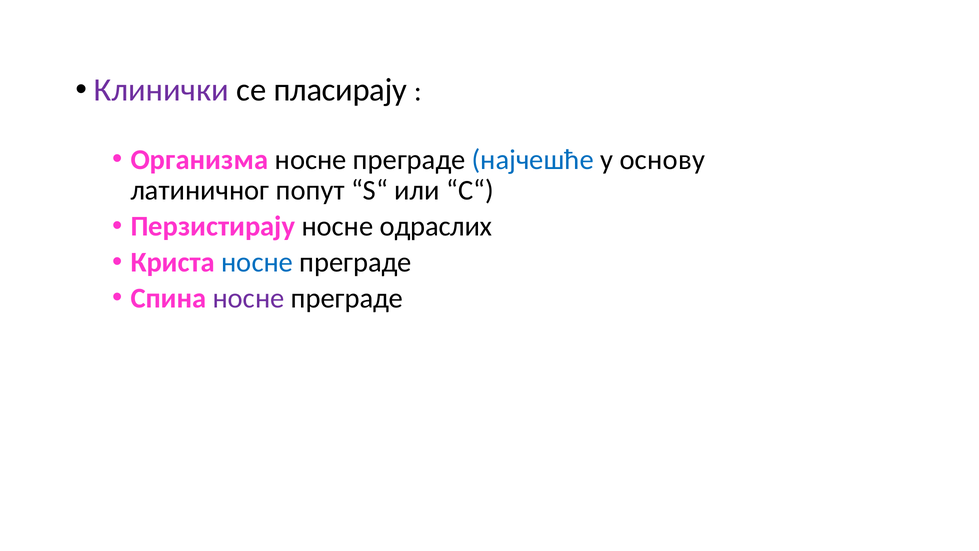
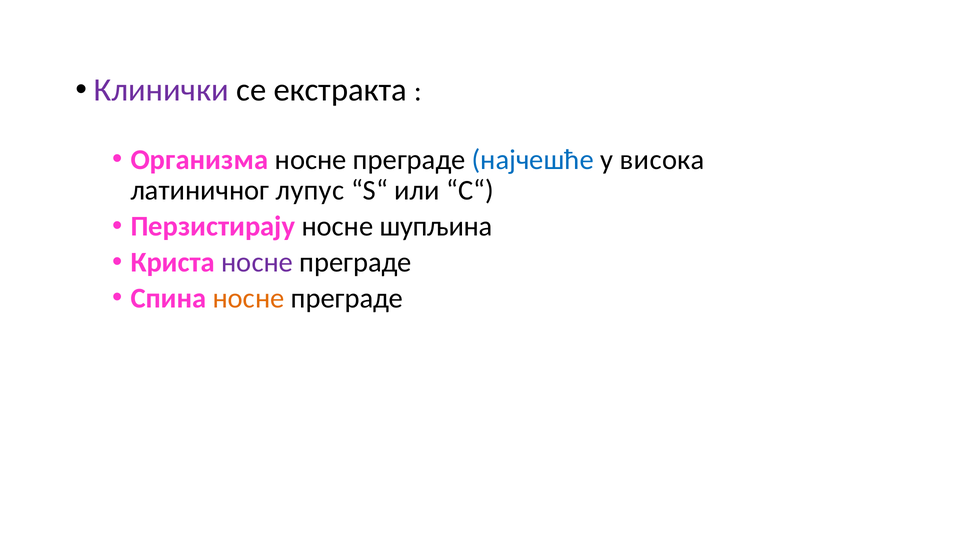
пласирају: пласирају -> екстракта (340, 90)
основу: основу -> висока (662, 160)
попут: попут -> лупус (310, 190)
одраслих: одраслих -> шупљина (436, 226)
носне colour: blue -> purple (257, 262)
носне colour: purple -> orange (249, 298)
